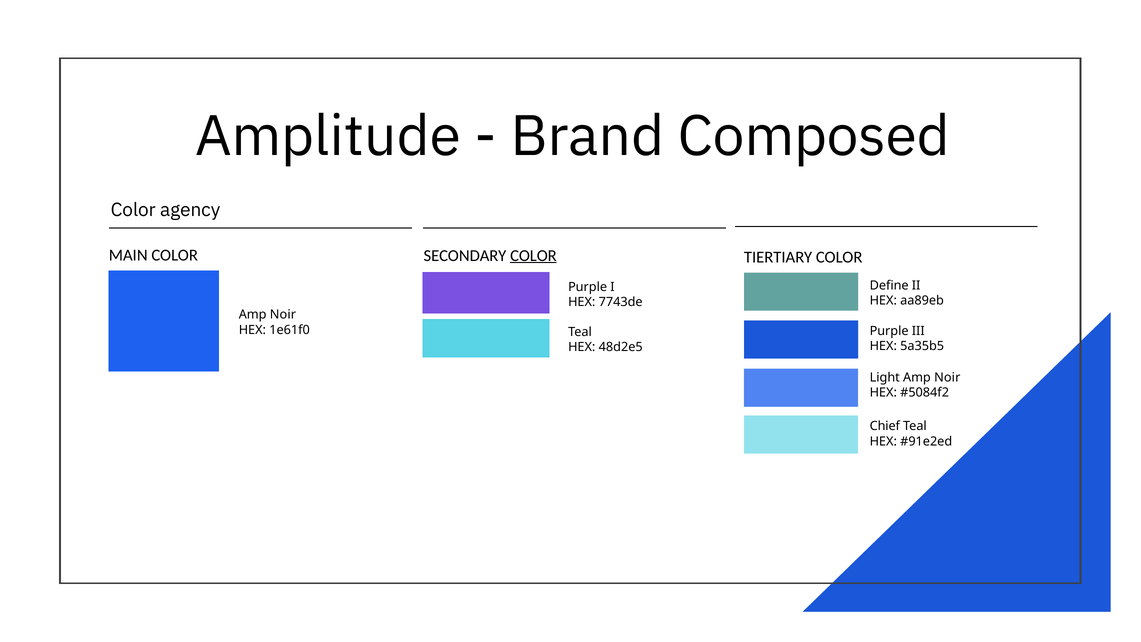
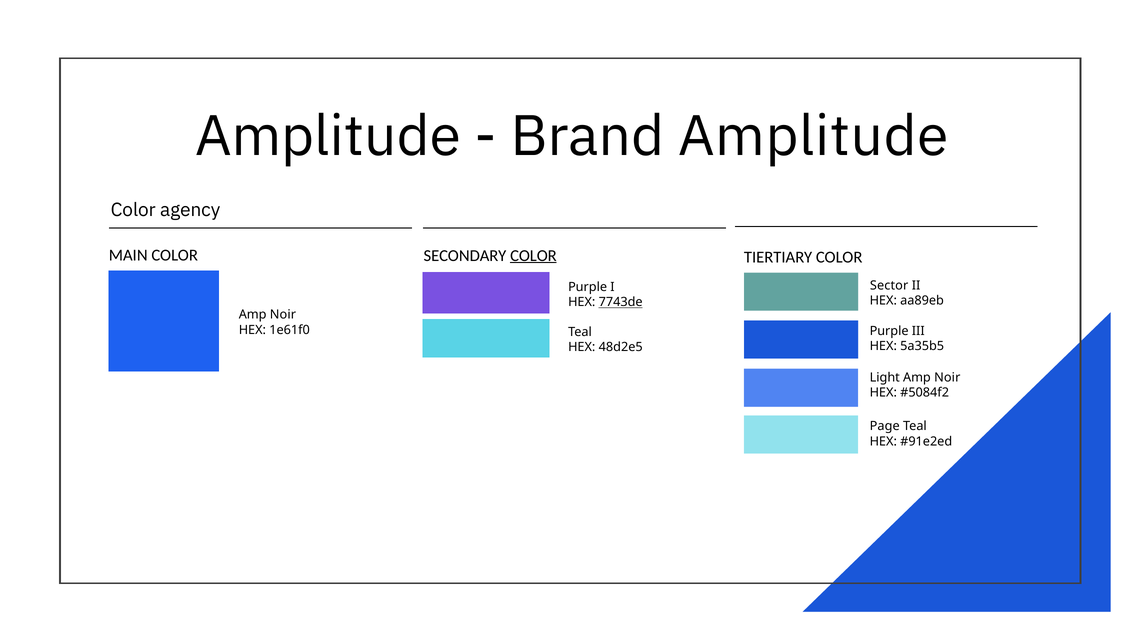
Brand Composed: Composed -> Amplitude (813, 136)
Define: Define -> Sector (889, 285)
7743de underline: none -> present (621, 302)
Chief: Chief -> Page (885, 426)
